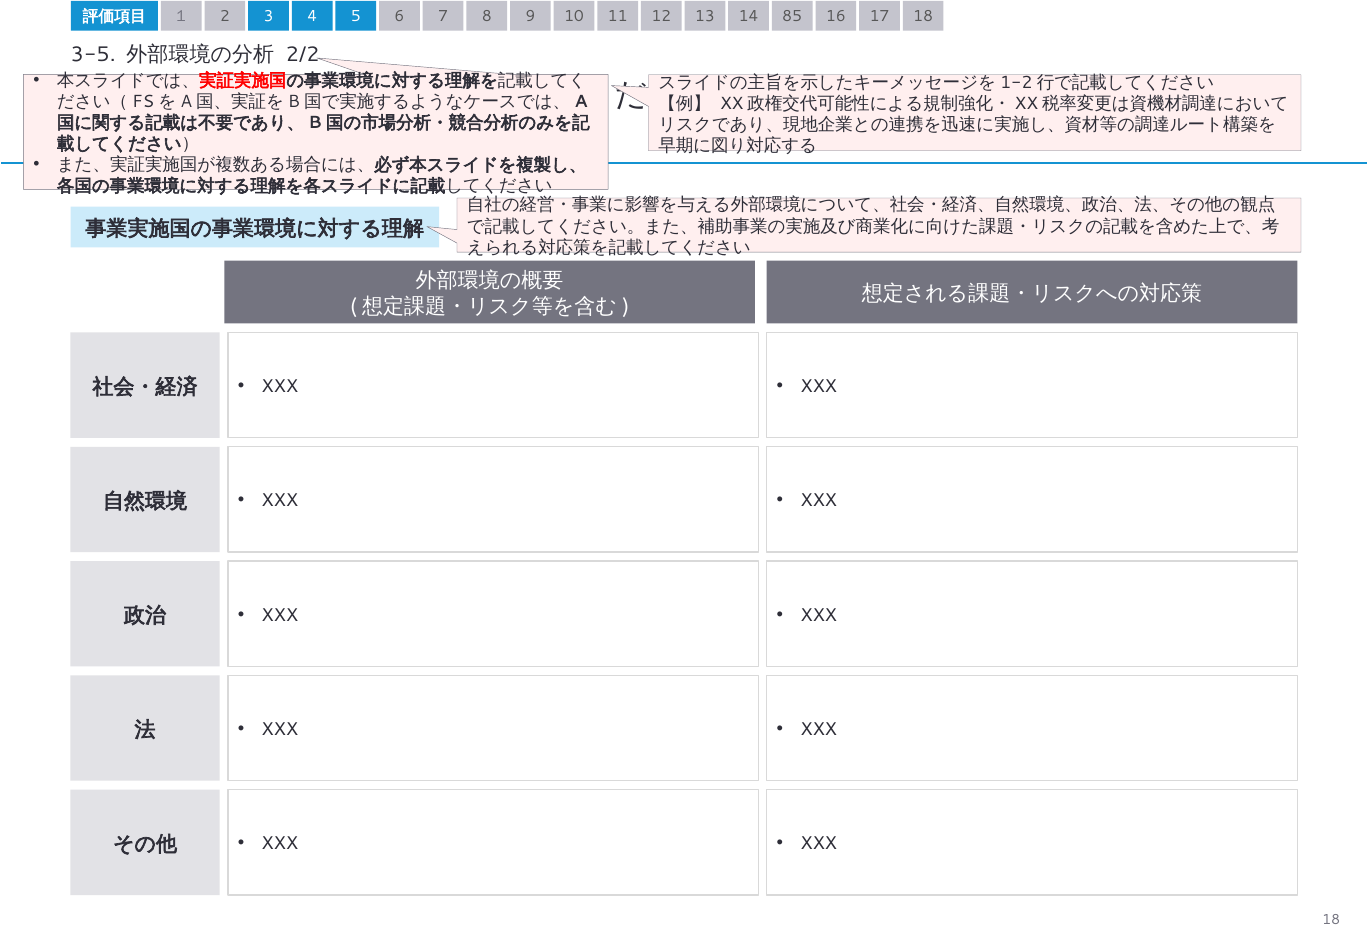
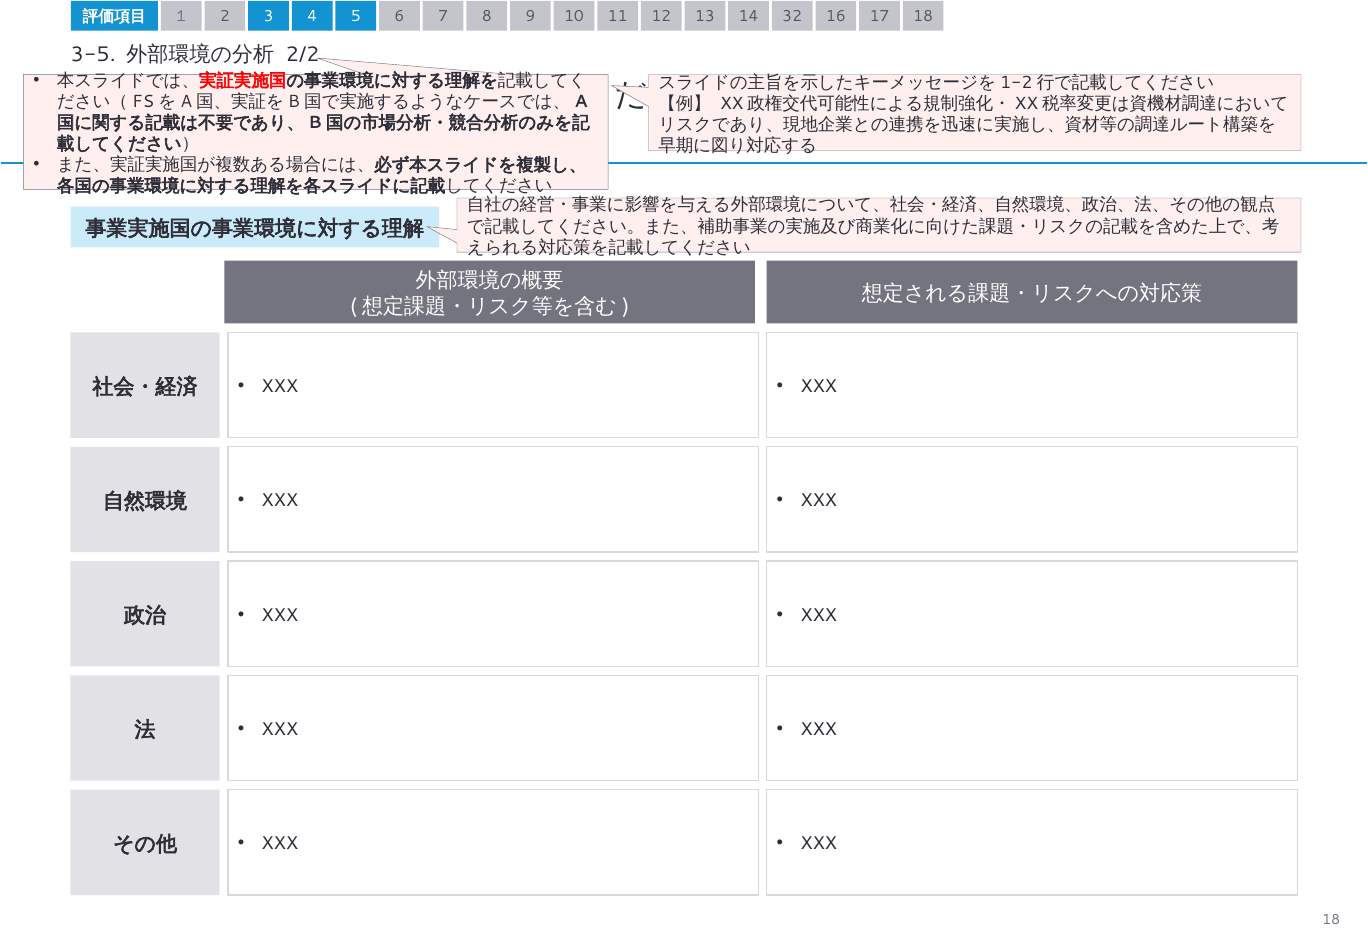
85: 85 -> 32 (792, 16)
